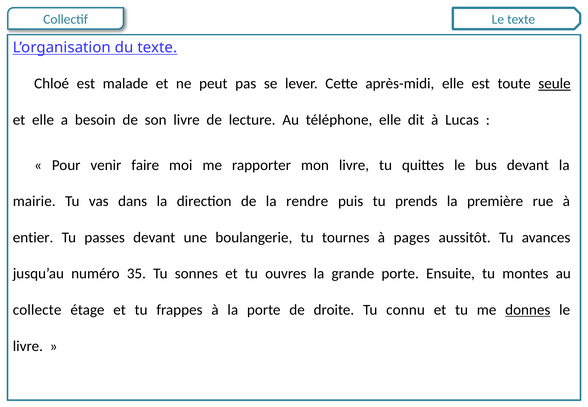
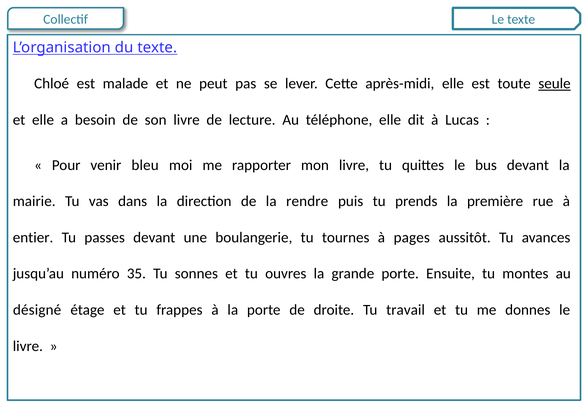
faire: faire -> bleu (145, 165)
collecte: collecte -> désigné (37, 310)
connu: connu -> travail (406, 310)
donnes underline: present -> none (528, 310)
